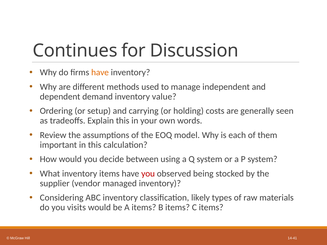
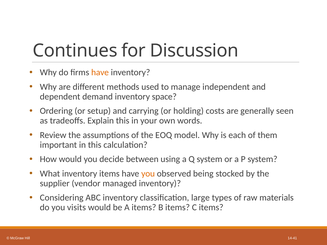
value: value -> space (164, 97)
you colour: red -> orange (148, 174)
likely: likely -> large (200, 198)
